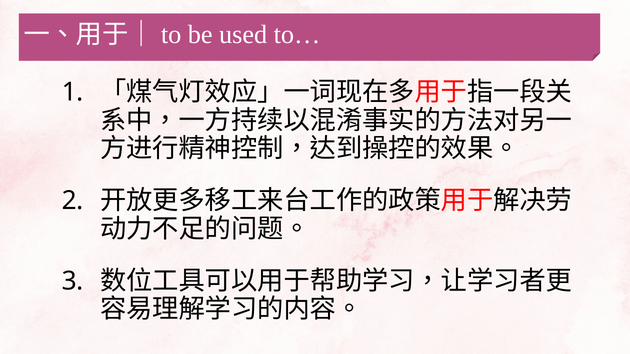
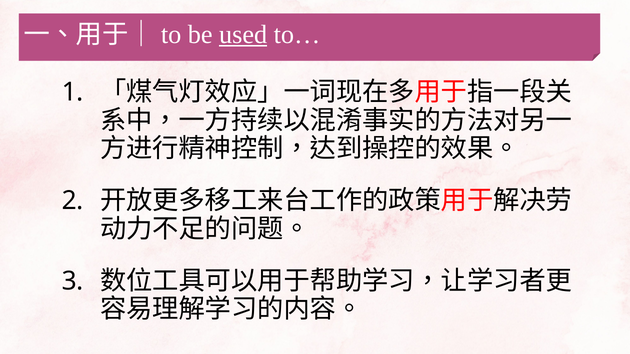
used underline: none -> present (243, 35)
